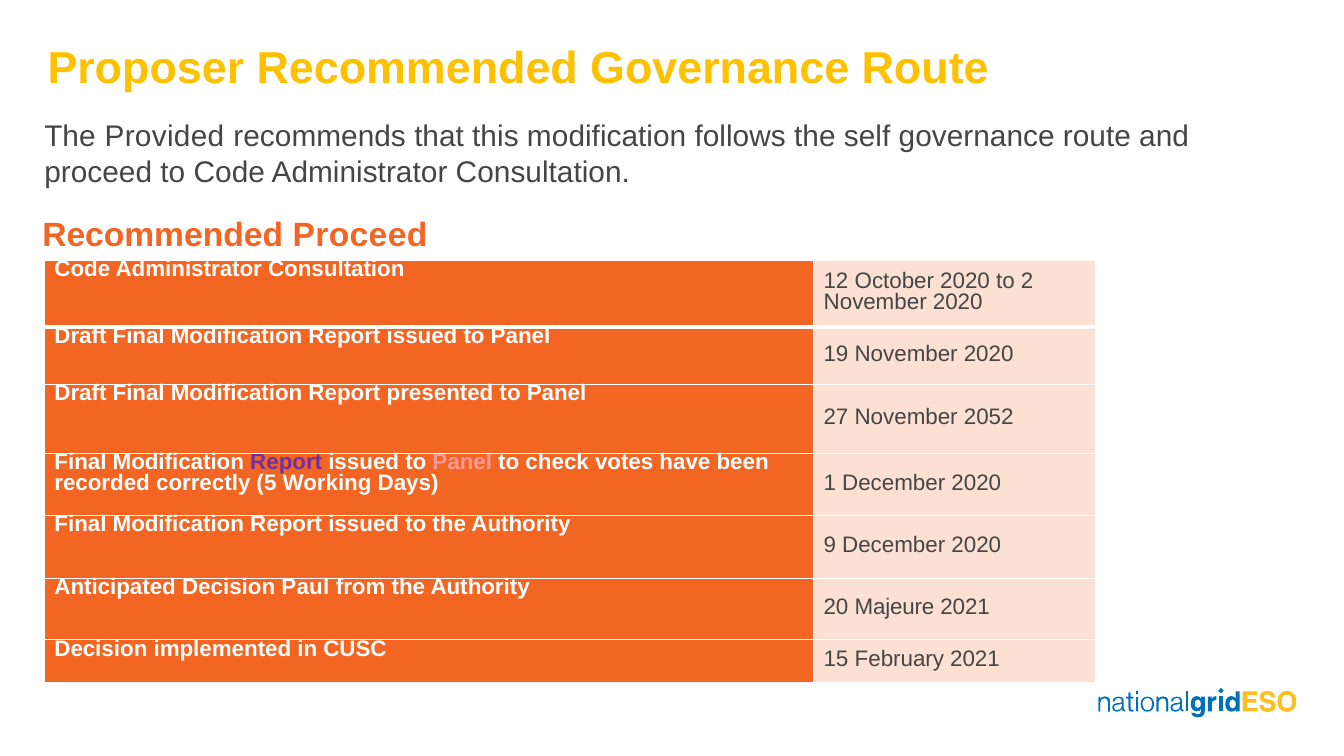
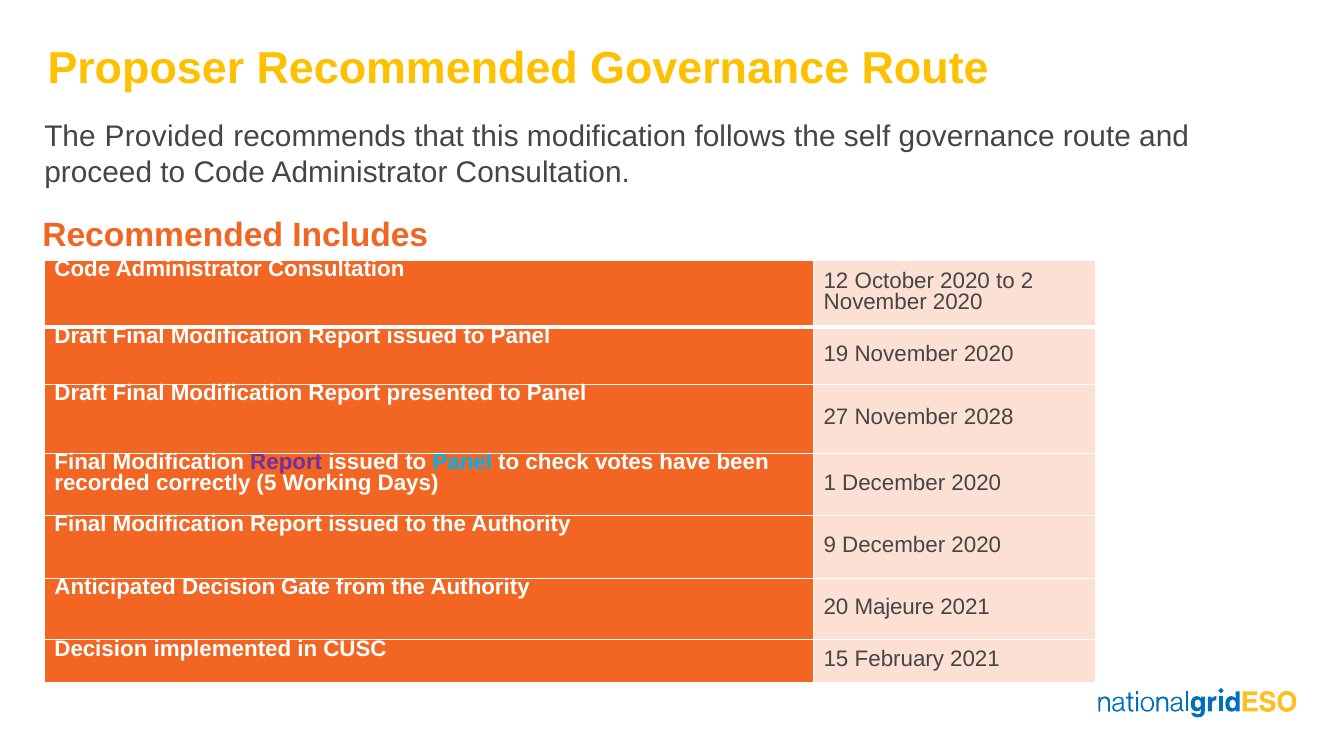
Recommended Proceed: Proceed -> Includes (360, 235)
2052: 2052 -> 2028 (989, 417)
Panel colour: pink -> light blue (462, 462)
Paul: Paul -> Gate (306, 587)
